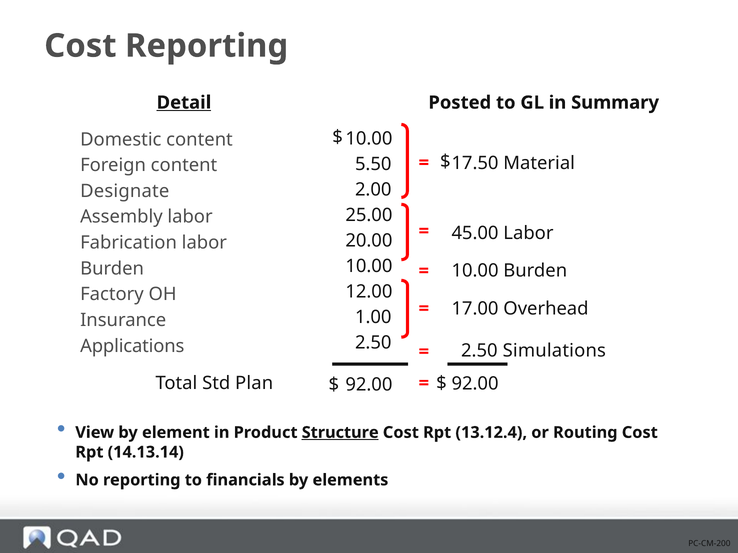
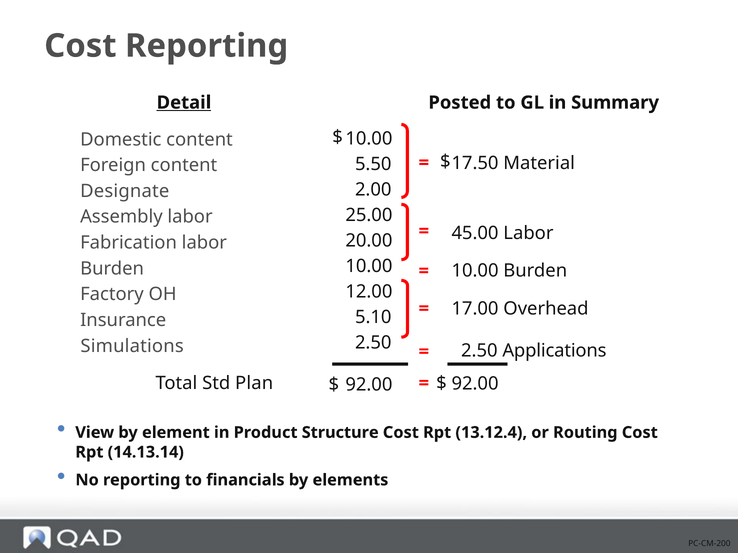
1.00: 1.00 -> 5.10 (373, 317)
Applications: Applications -> Simulations (132, 346)
Simulations: Simulations -> Applications (554, 351)
Structure underline: present -> none (340, 433)
